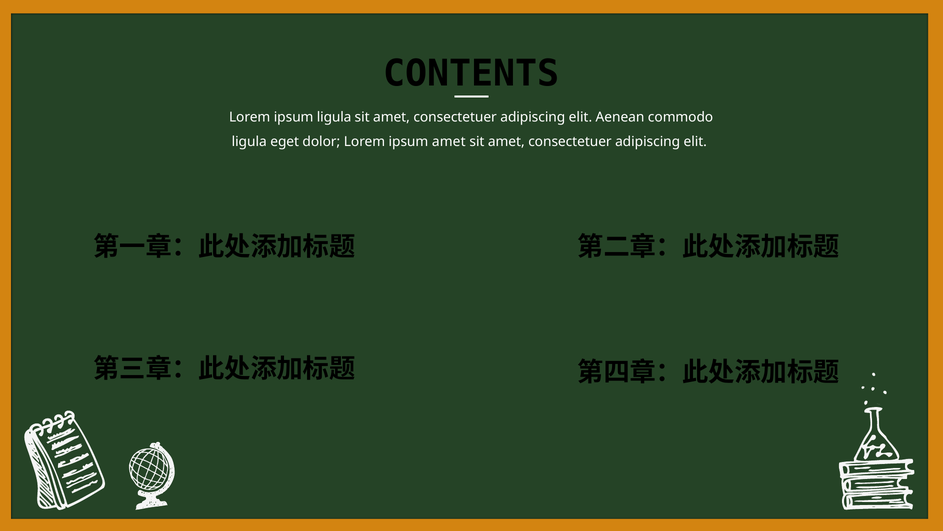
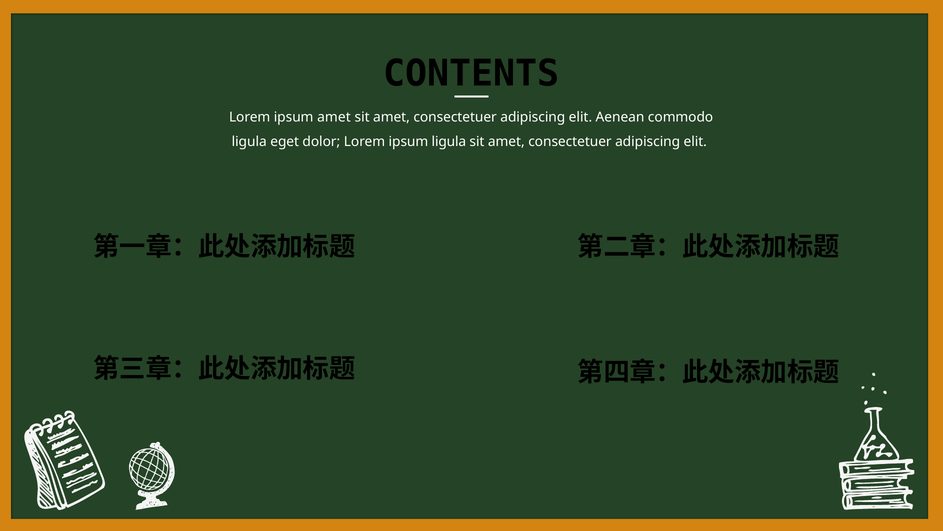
ipsum ligula: ligula -> amet (334, 117)
ipsum amet: amet -> ligula (449, 142)
